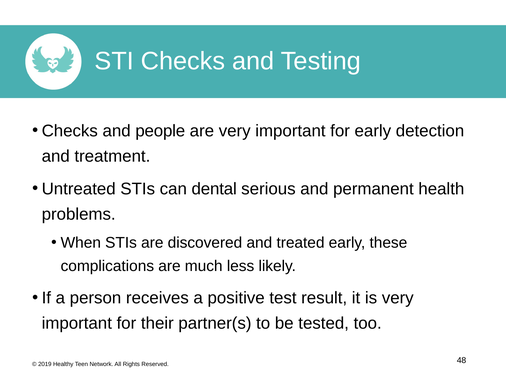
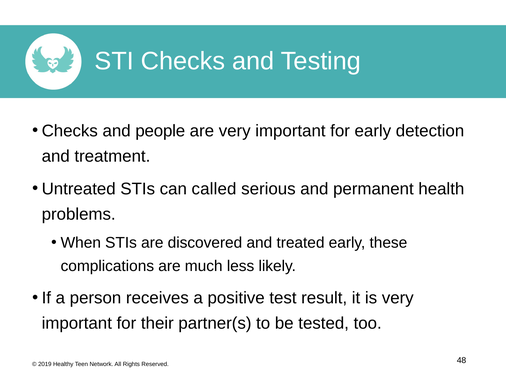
dental: dental -> called (214, 189)
